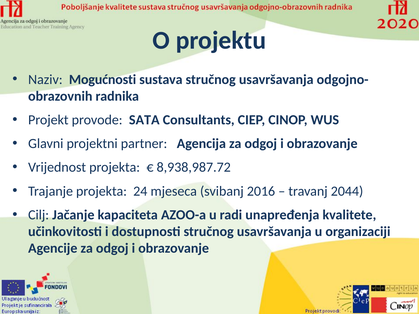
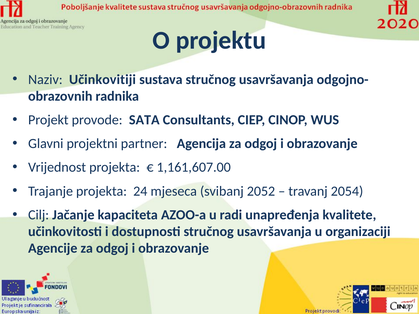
Mogućnosti: Mogućnosti -> Učinkovitiji (102, 79)
8,938,987.72: 8,938,987.72 -> 1,161,607.00 (194, 168)
2016: 2016 -> 2052 (261, 191)
2044: 2044 -> 2054 (347, 191)
